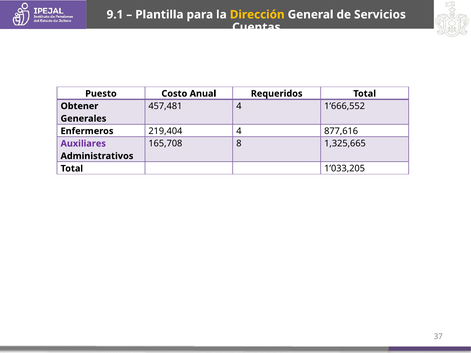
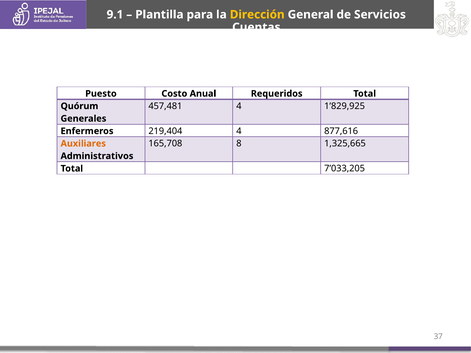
1’666,552: 1’666,552 -> 1’829,925 (345, 106)
Obtener: Obtener -> Quórum (79, 106)
Auxiliares colour: purple -> orange (83, 144)
1’033,205: 1’033,205 -> 7’033,205 (345, 169)
